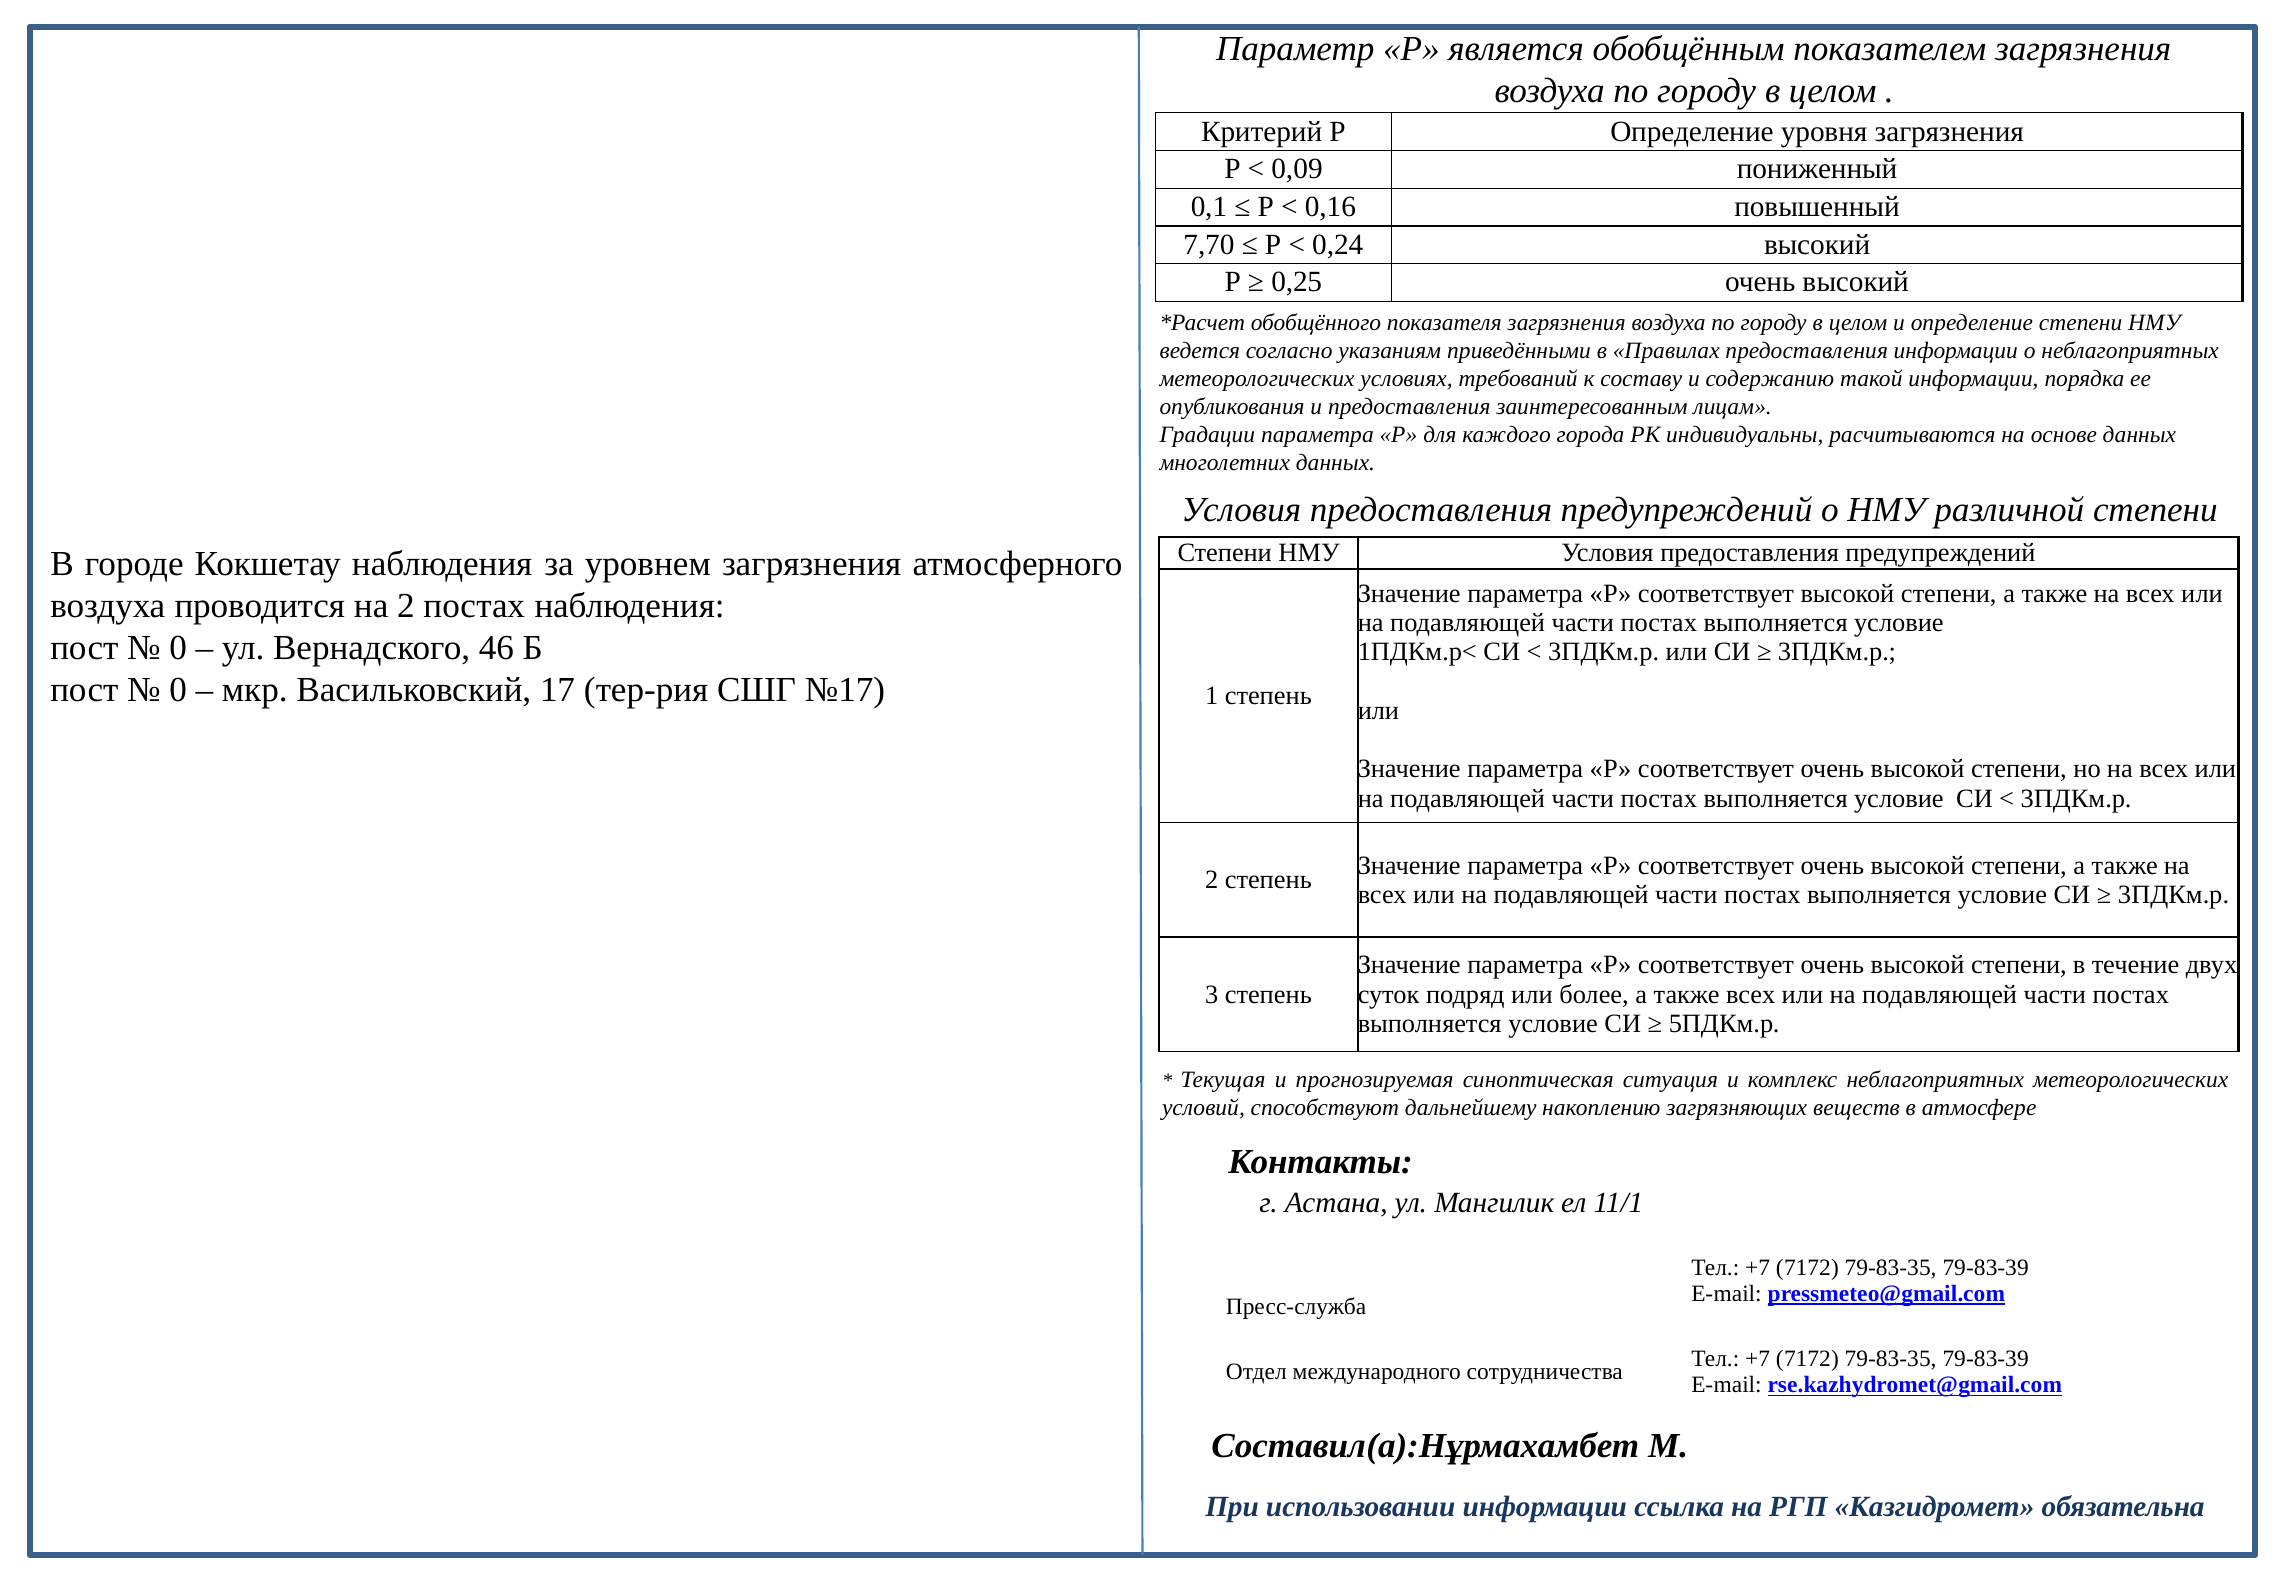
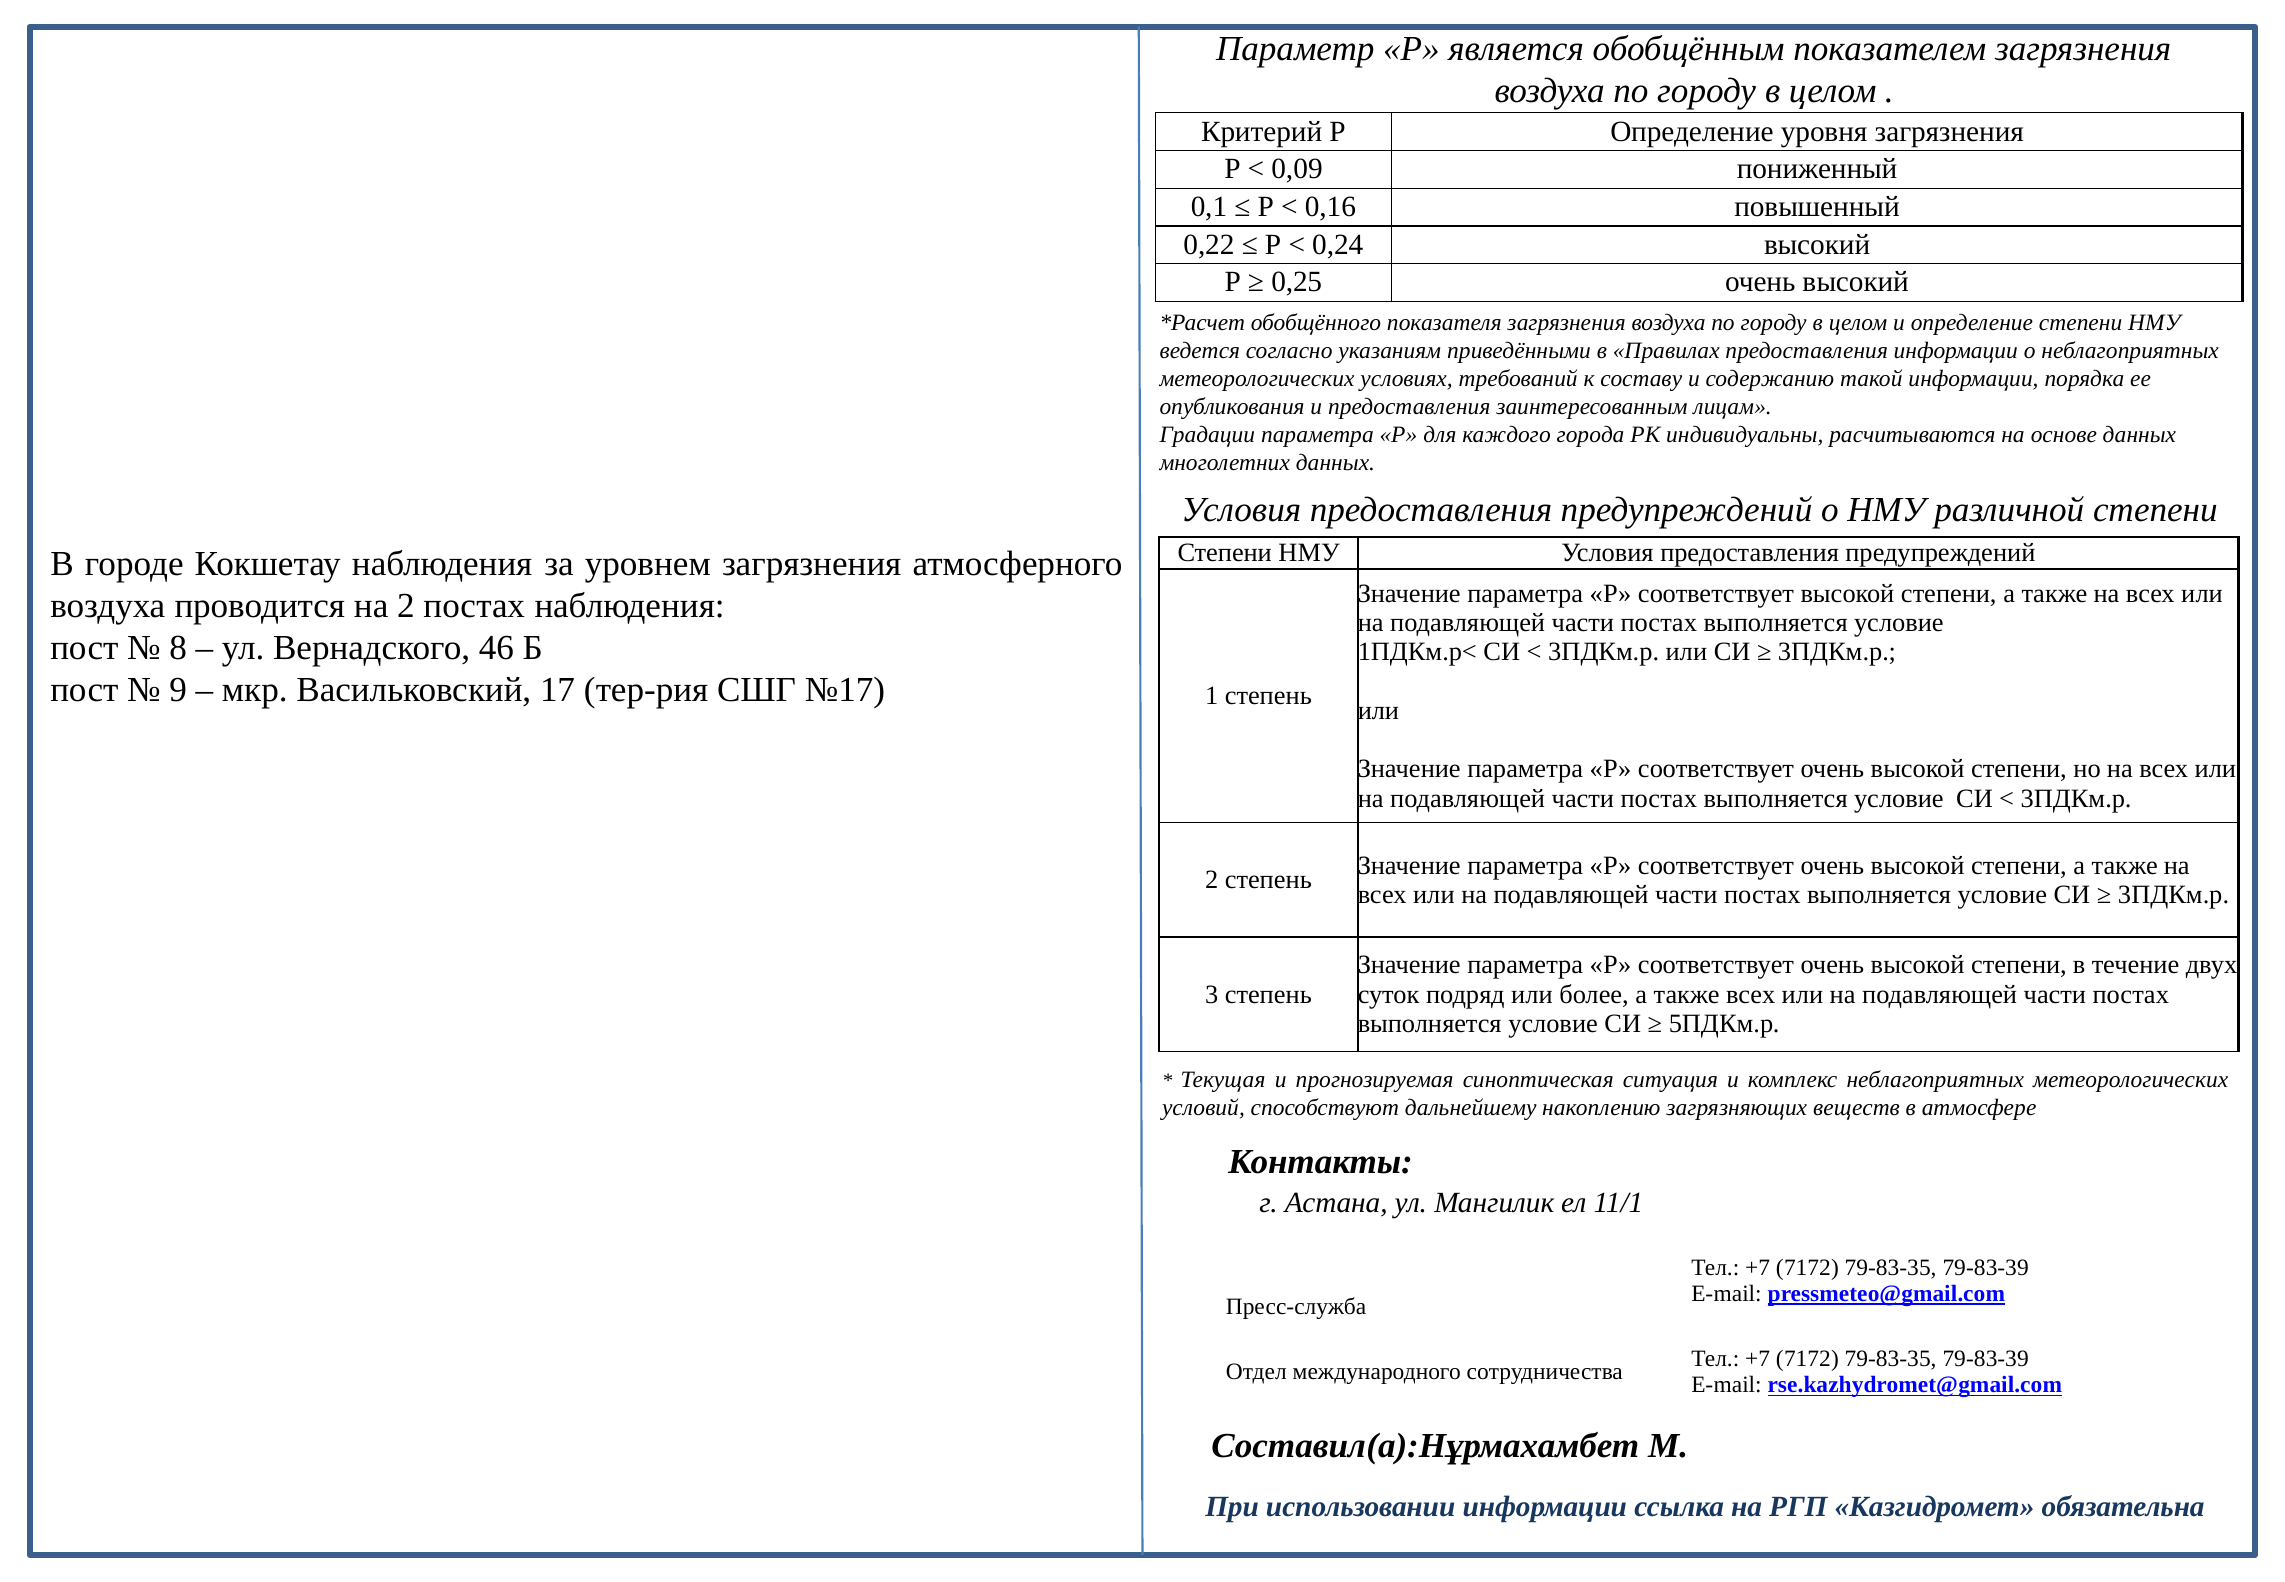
7,70: 7,70 -> 0,22 (1209, 244)
0: 0 -> 8 (178, 648)
0: 0 -> 9 (178, 690)
